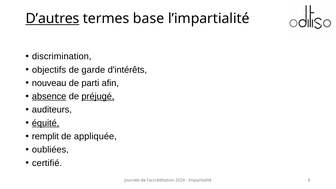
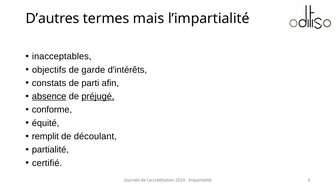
D’autres underline: present -> none (53, 19)
base: base -> mais (149, 19)
discrimination: discrimination -> inacceptables (62, 56)
nouveau: nouveau -> constats (49, 83)
auditeurs: auditeurs -> conforme (52, 110)
équité underline: present -> none (46, 123)
appliquée: appliquée -> découlant (95, 136)
oubliées: oubliées -> partialité (50, 150)
